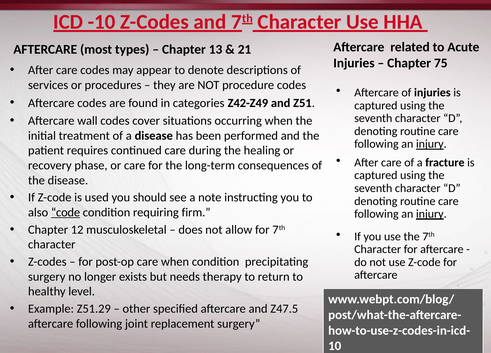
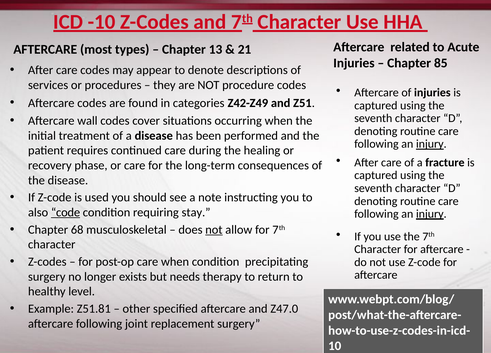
75: 75 -> 85 (441, 63)
firm: firm -> stay (196, 213)
12: 12 -> 68 (77, 230)
not underline: none -> present (214, 230)
Z51.29: Z51.29 -> Z51.81 (94, 309)
Z47.5: Z47.5 -> Z47.0 (284, 309)
